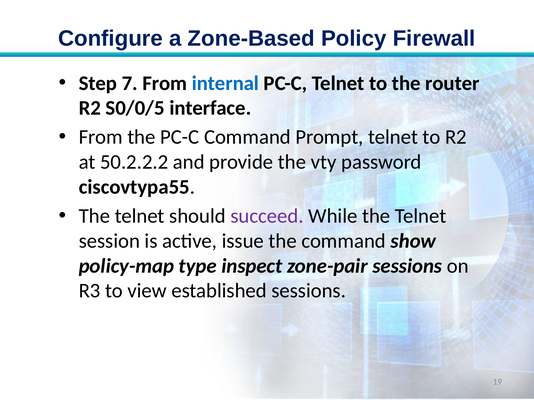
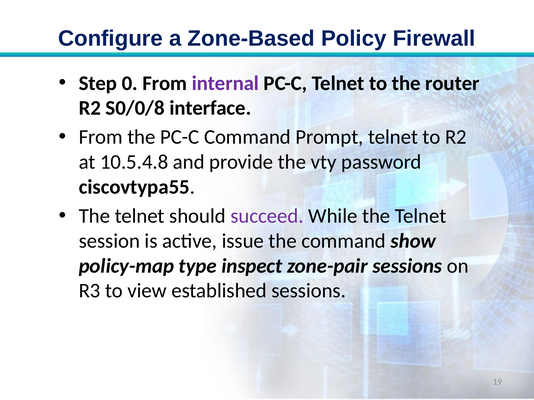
7: 7 -> 0 (130, 83)
internal colour: blue -> purple (225, 83)
S0/0/5: S0/0/5 -> S0/0/8 (135, 108)
50.2.2.2: 50.2.2.2 -> 10.5.4.8 (134, 162)
